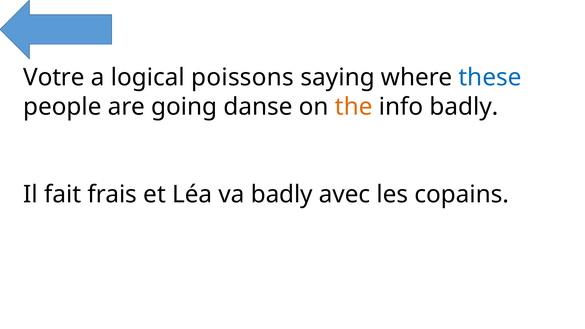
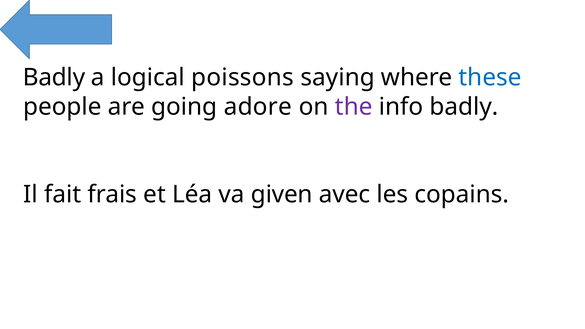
Votre: Votre -> Badly (54, 77)
danse: danse -> adore (258, 107)
the colour: orange -> purple (354, 107)
va badly: badly -> given (282, 194)
